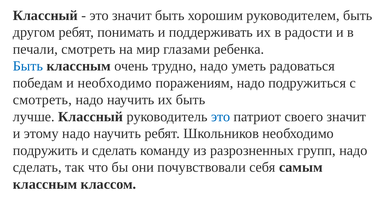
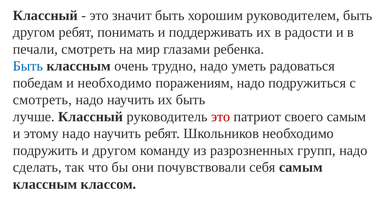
это colour: blue -> red (221, 117)
своего значит: значит -> самым (346, 117)
и сделать: сделать -> другом (114, 151)
